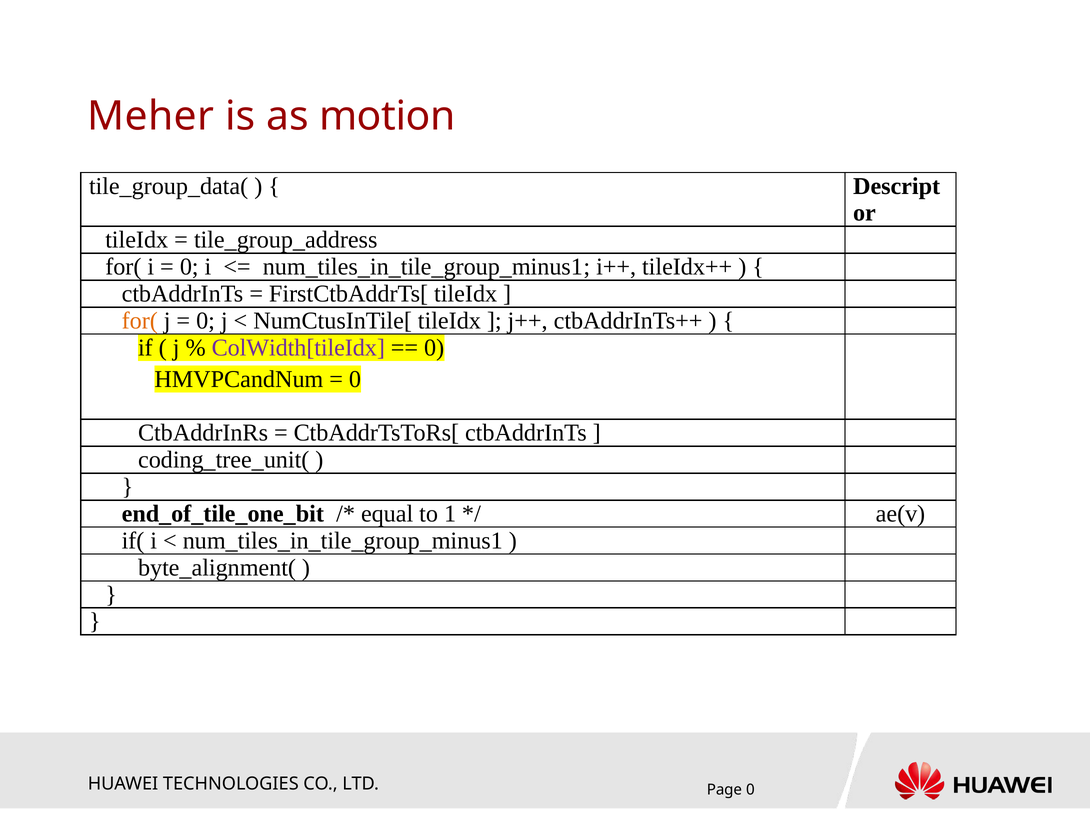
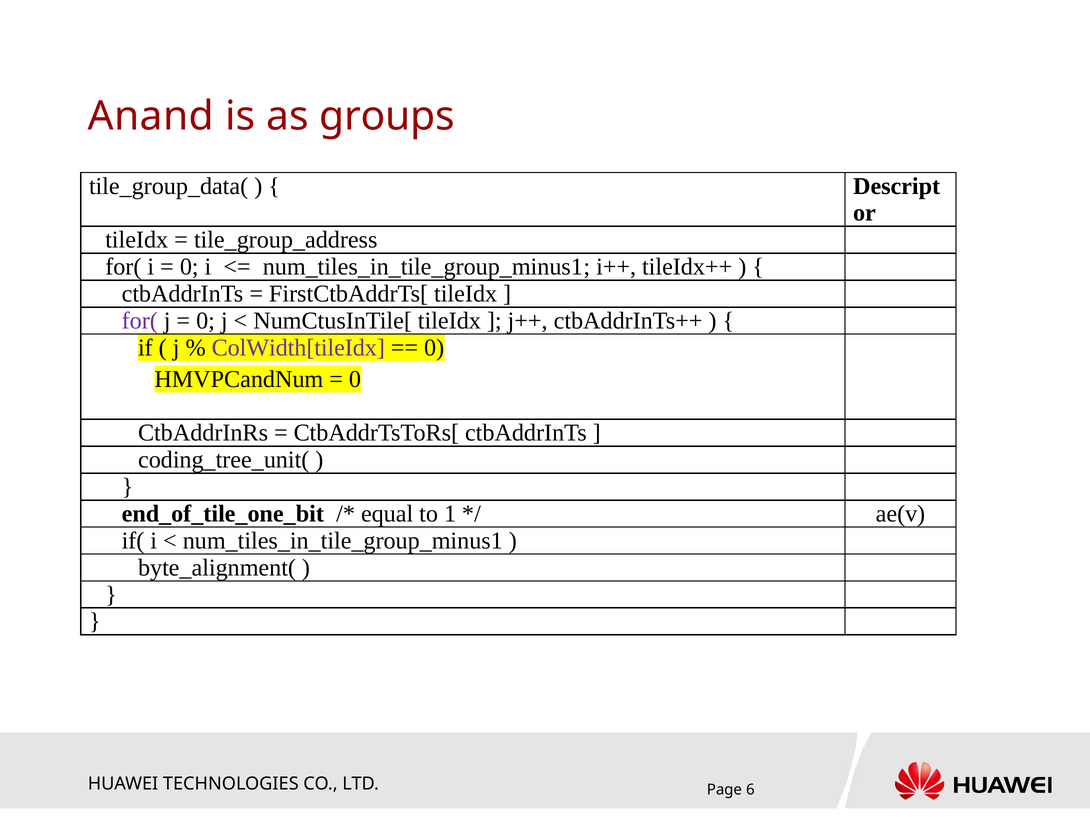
Meher: Meher -> Anand (151, 116)
motion: motion -> groups (387, 116)
for( colour: orange -> purple (140, 321)
Page 0: 0 -> 6 (750, 790)
